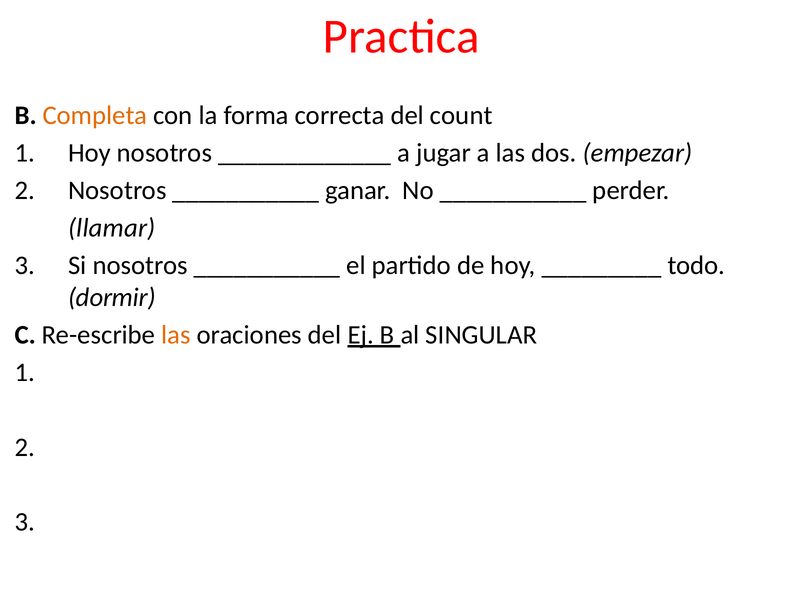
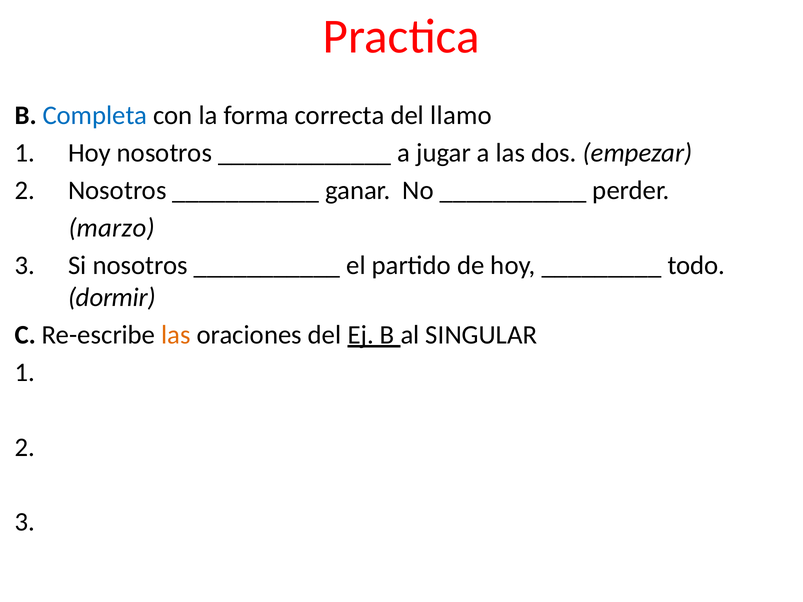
Completa colour: orange -> blue (95, 116)
count: count -> llamo (461, 116)
llamar: llamar -> marzo (112, 228)
